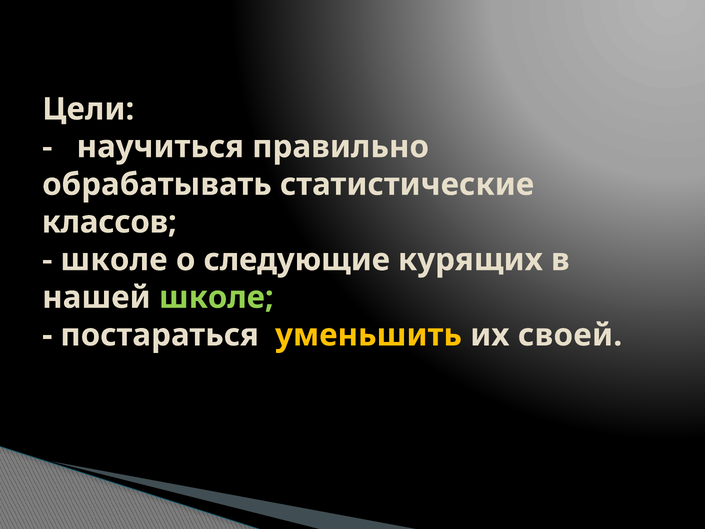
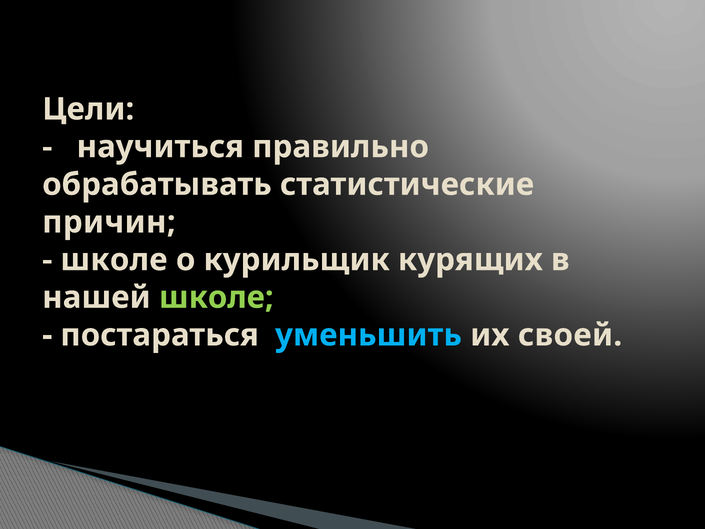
классов: классов -> причин (109, 222)
следующие: следующие -> курильщик (297, 260)
уменьшить colour: yellow -> light blue (369, 335)
